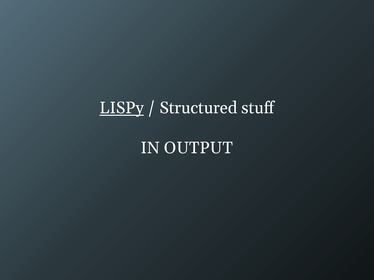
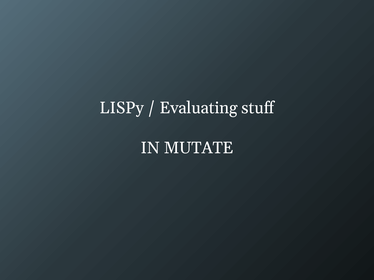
LISPy underline: present -> none (122, 108)
Structured: Structured -> Evaluating (199, 108)
OUTPUT: OUTPUT -> MUTATE (199, 148)
